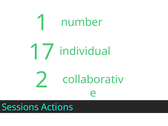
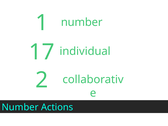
Sessions: Sessions -> Number (20, 107)
